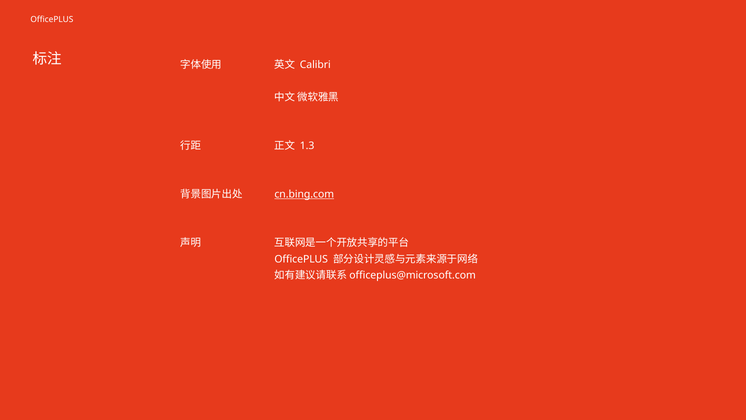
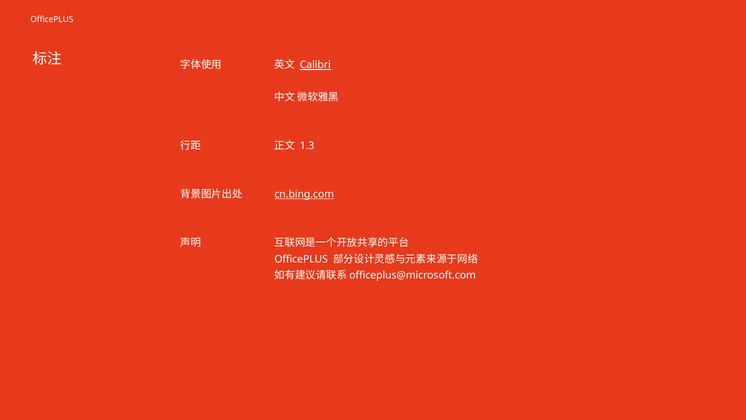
Calibri underline: none -> present (315, 65)
